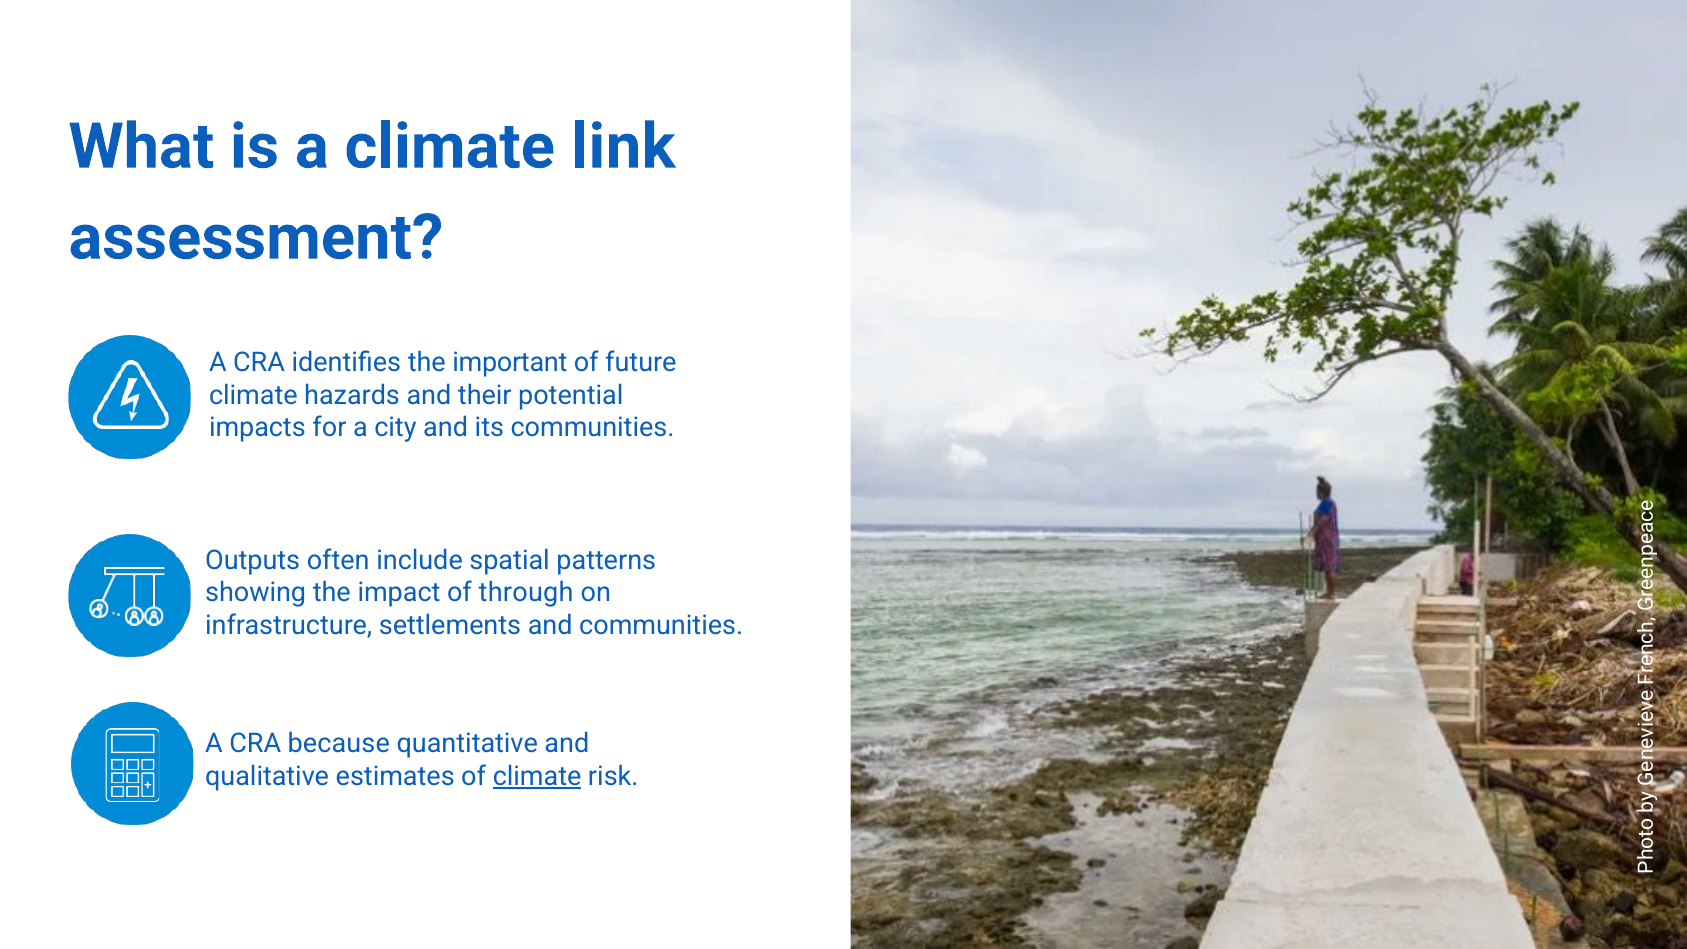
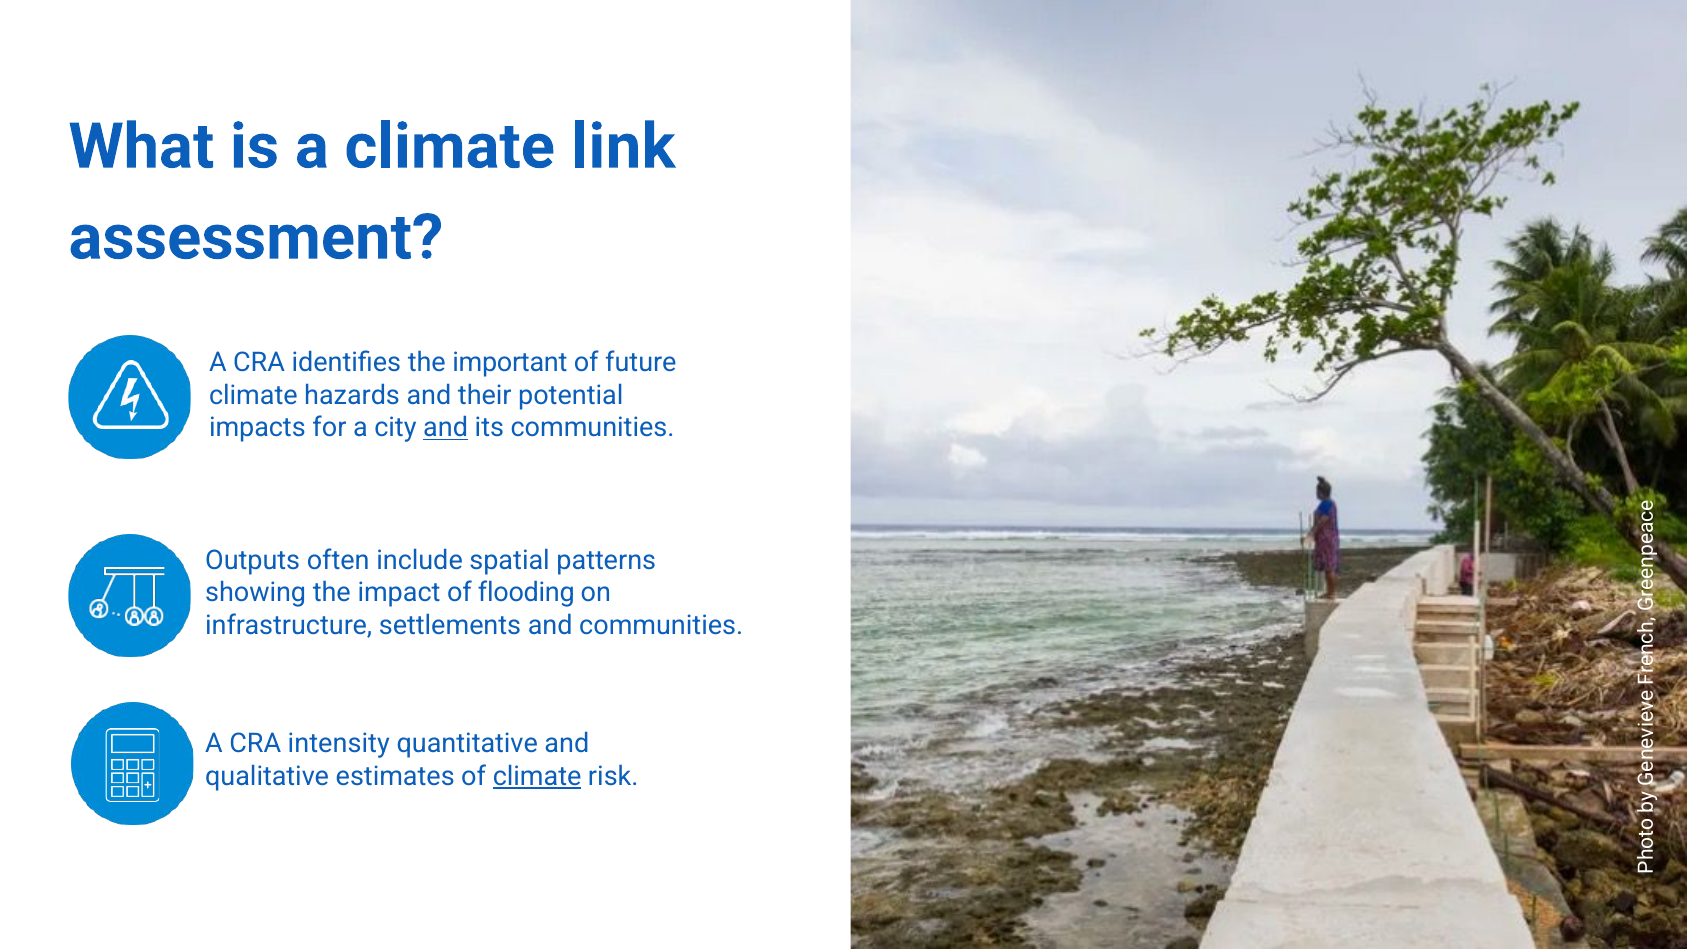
and underline: none -> present (446, 428)
through: through -> flooding (526, 593)
because: because -> intensity (339, 744)
